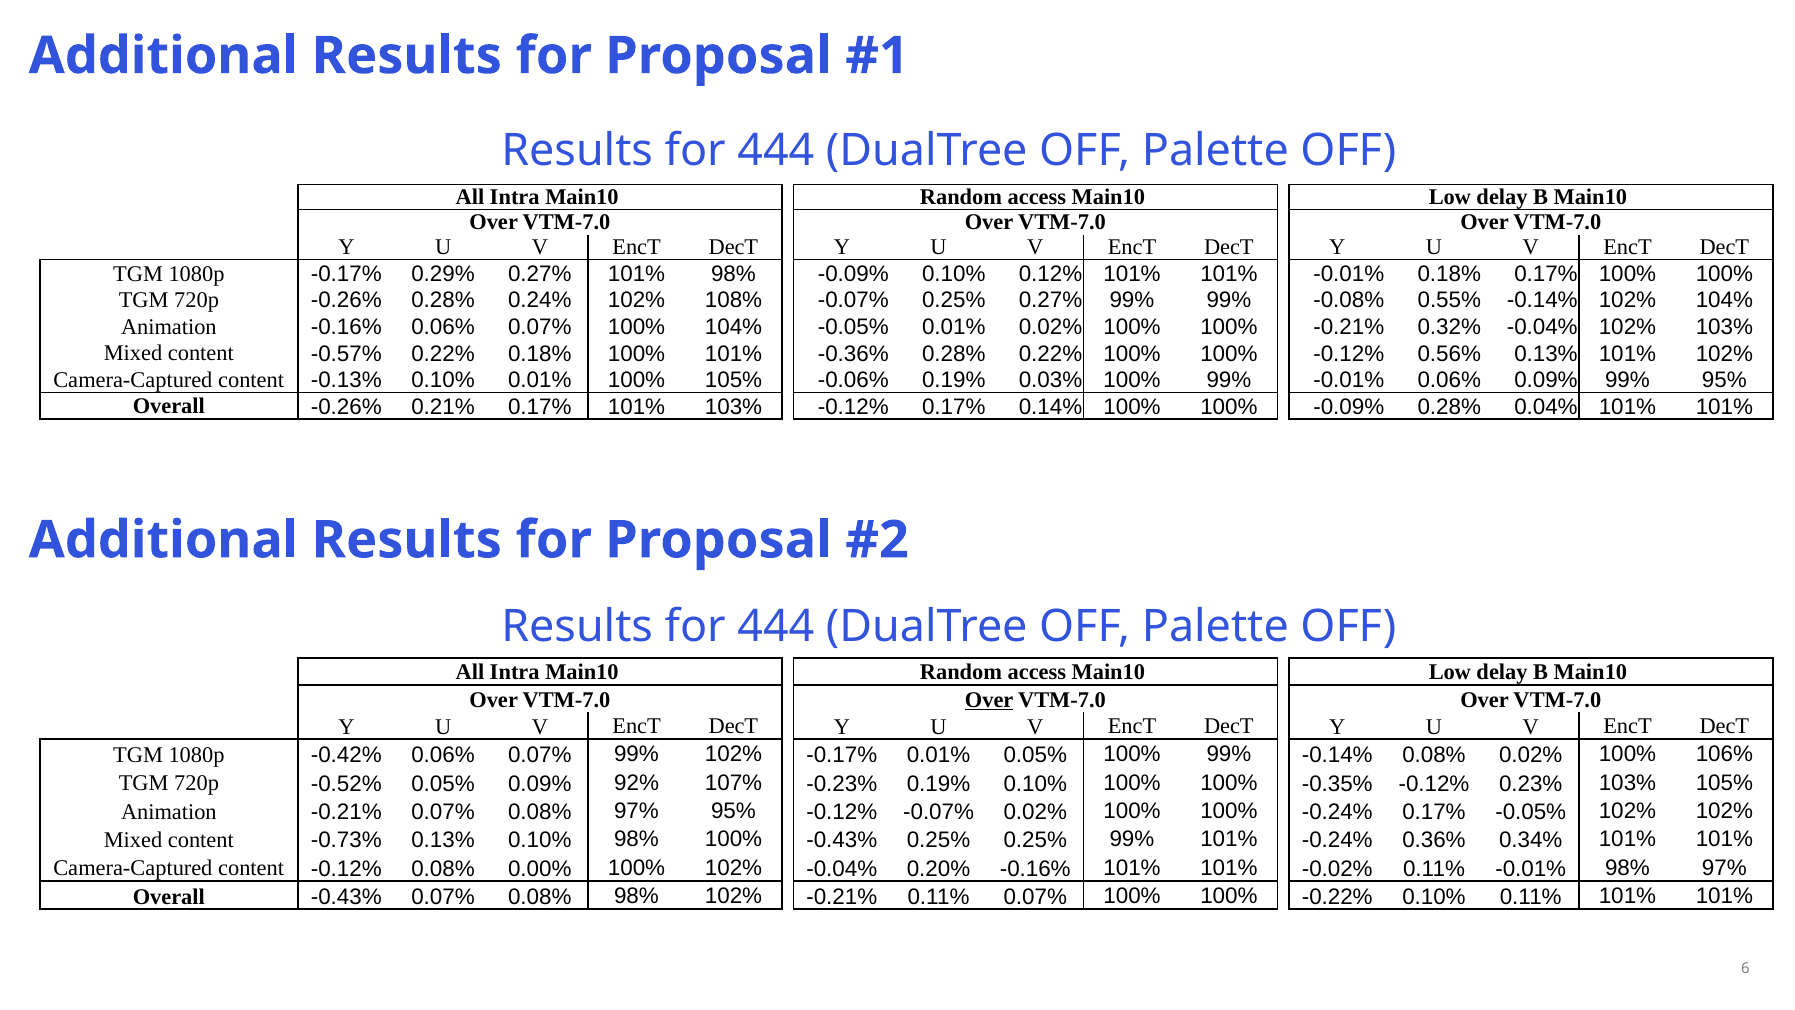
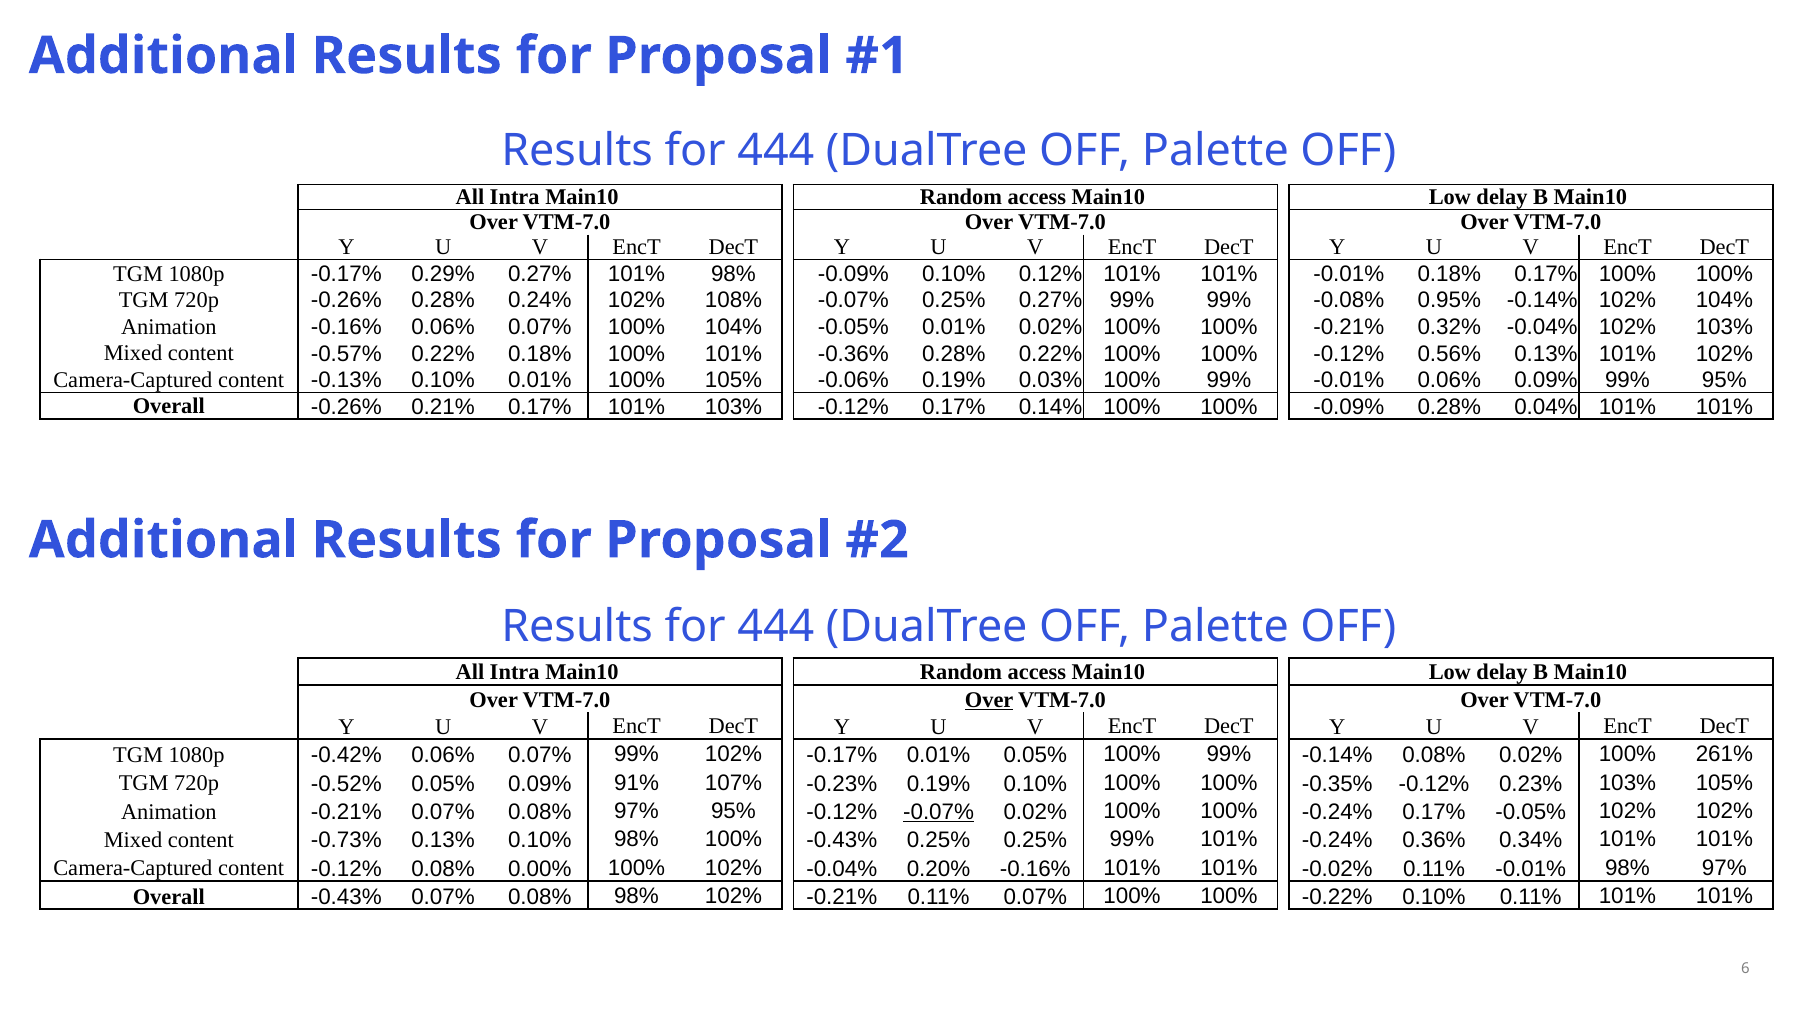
0.55%: 0.55% -> 0.95% (1449, 300)
106%: 106% -> 261% (1724, 754)
92%: 92% -> 91% (637, 782)
-0.07% underline: none -> present (939, 812)
